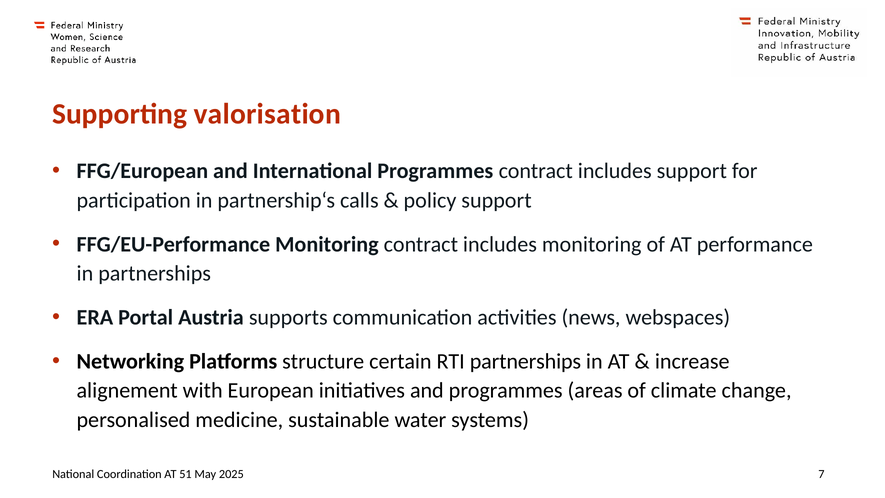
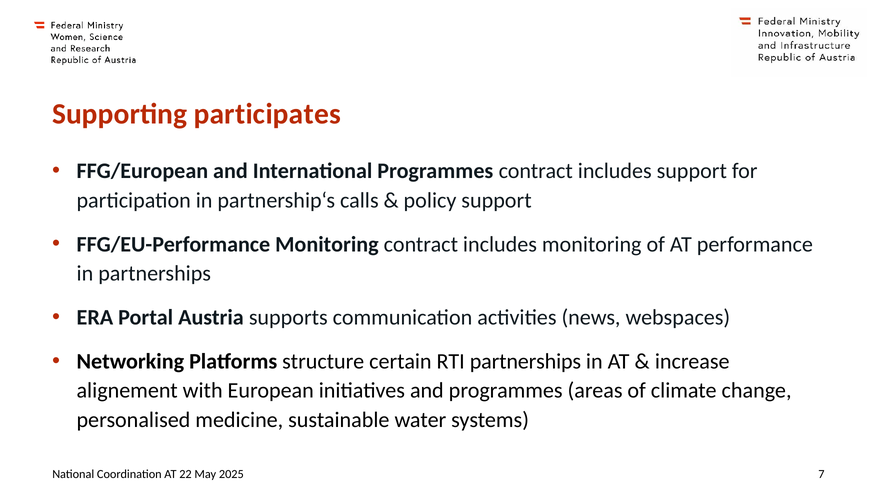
valorisation: valorisation -> participates (267, 114)
51: 51 -> 22 (185, 474)
